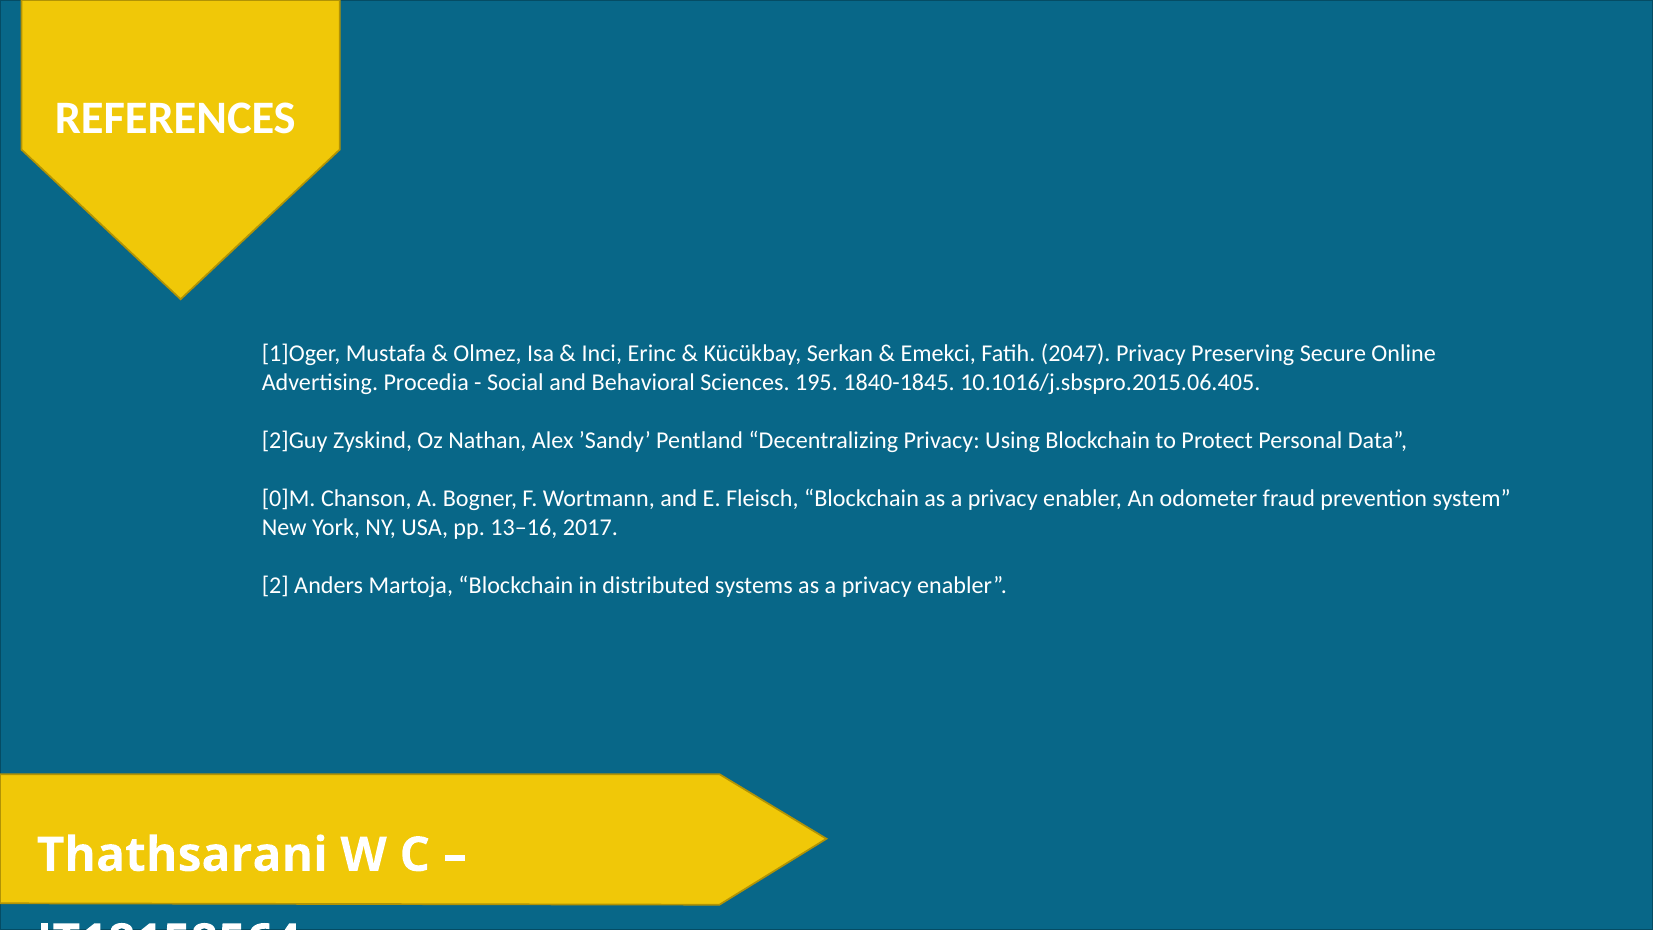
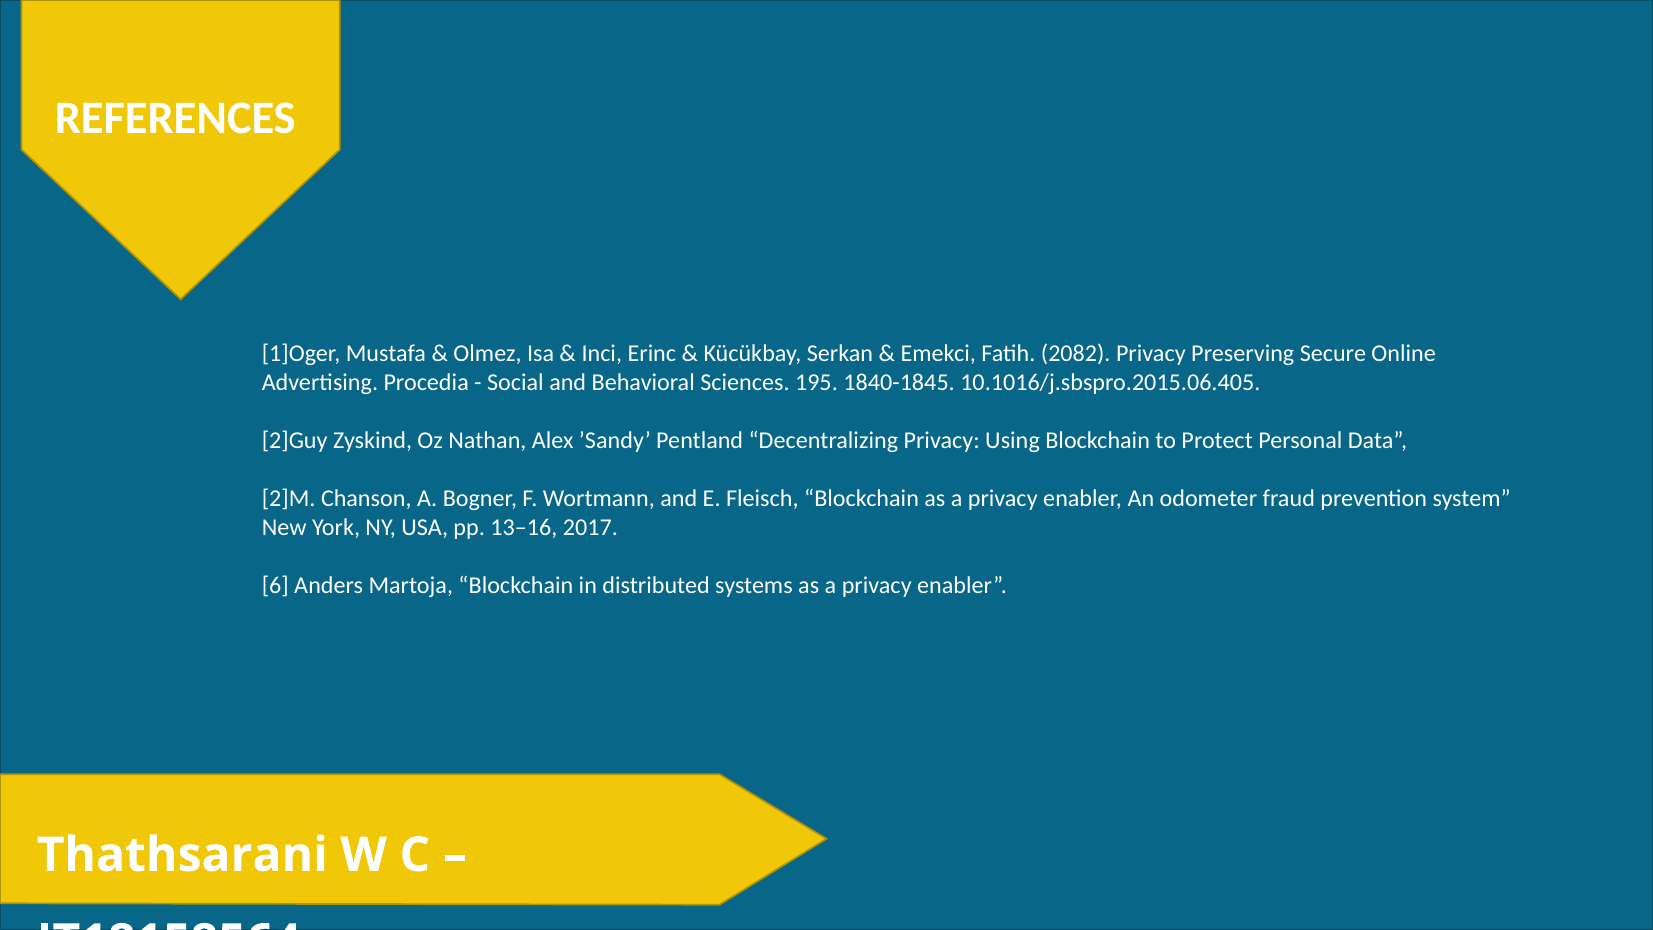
2047: 2047 -> 2082 (1076, 354)
0]M: 0]M -> 2]M (289, 498)
2: 2 -> 6 (275, 585)
